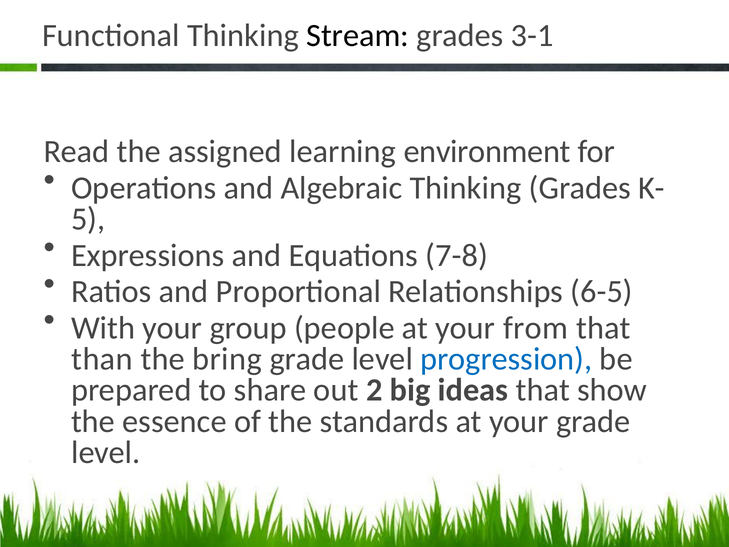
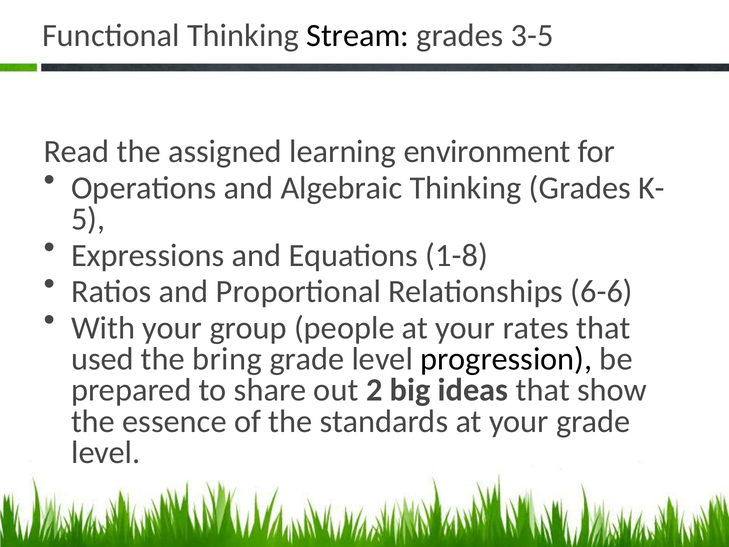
3-1: 3-1 -> 3-5 (532, 36)
7-8: 7-8 -> 1-8 (457, 255)
6-5: 6-5 -> 6-6 (602, 292)
from: from -> rates (536, 328)
than: than -> used (102, 359)
progression colour: blue -> black (506, 359)
